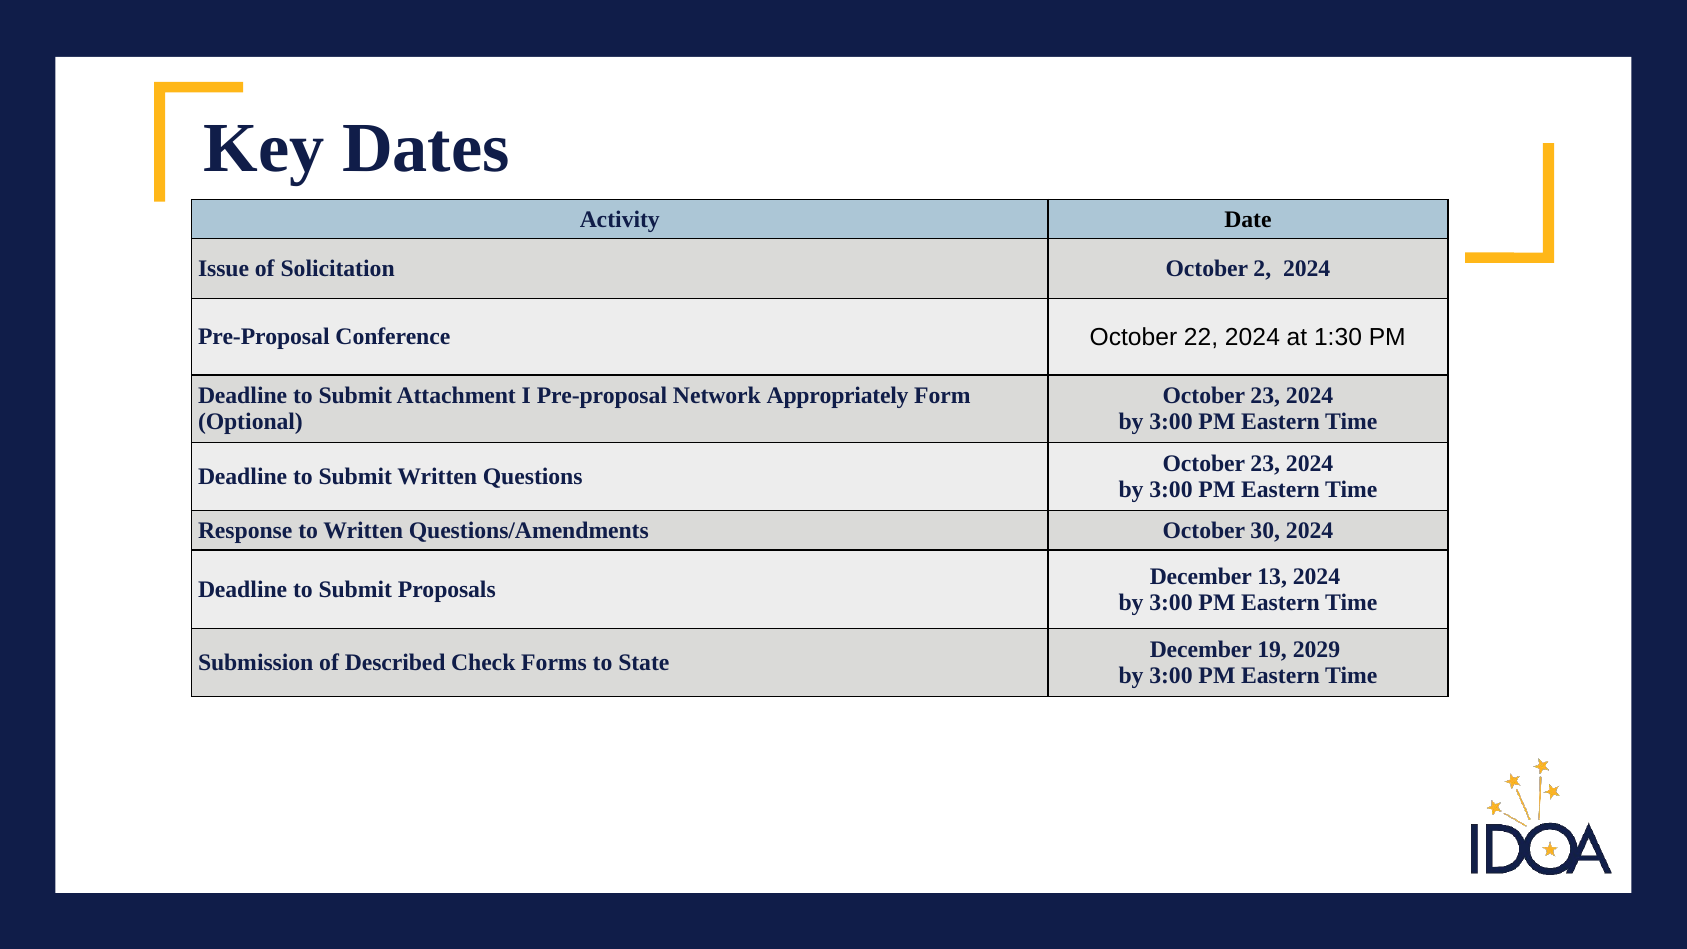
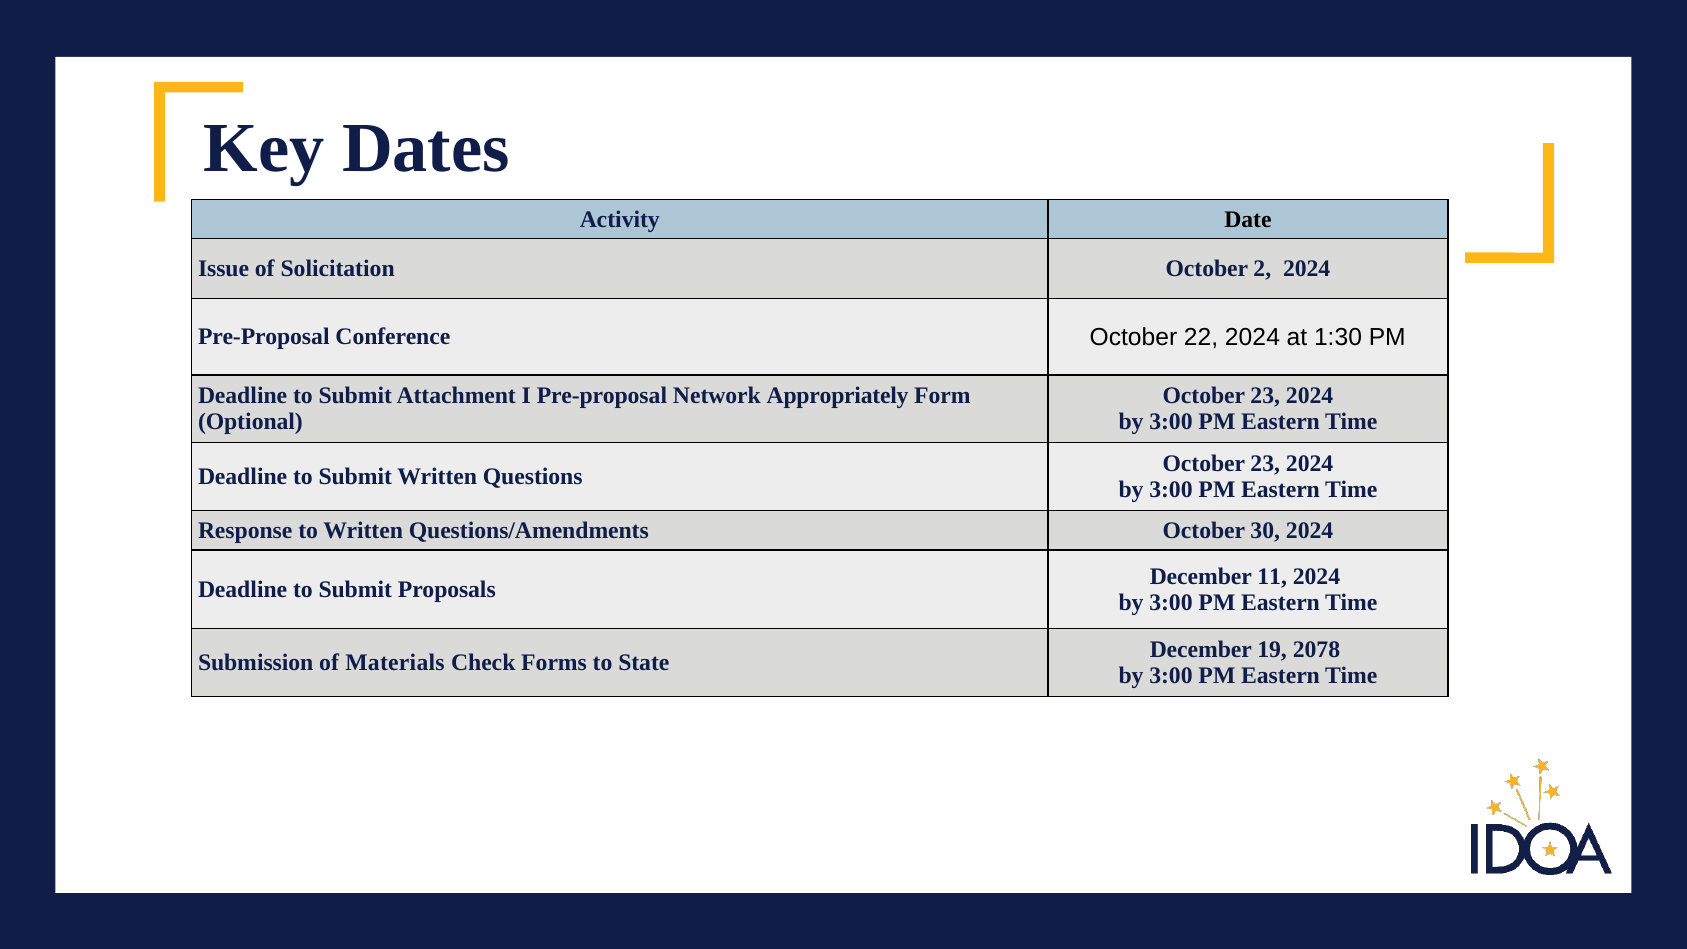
13: 13 -> 11 (1272, 576)
2029: 2029 -> 2078 (1316, 650)
Described: Described -> Materials (395, 663)
